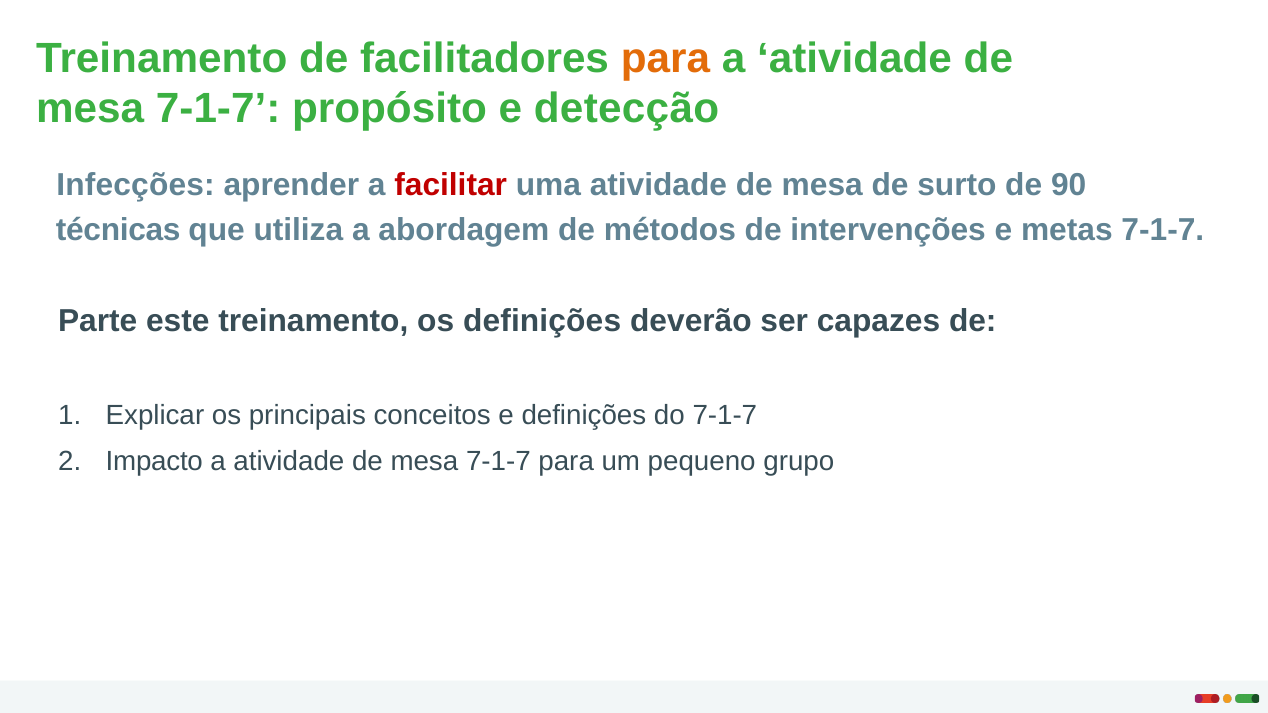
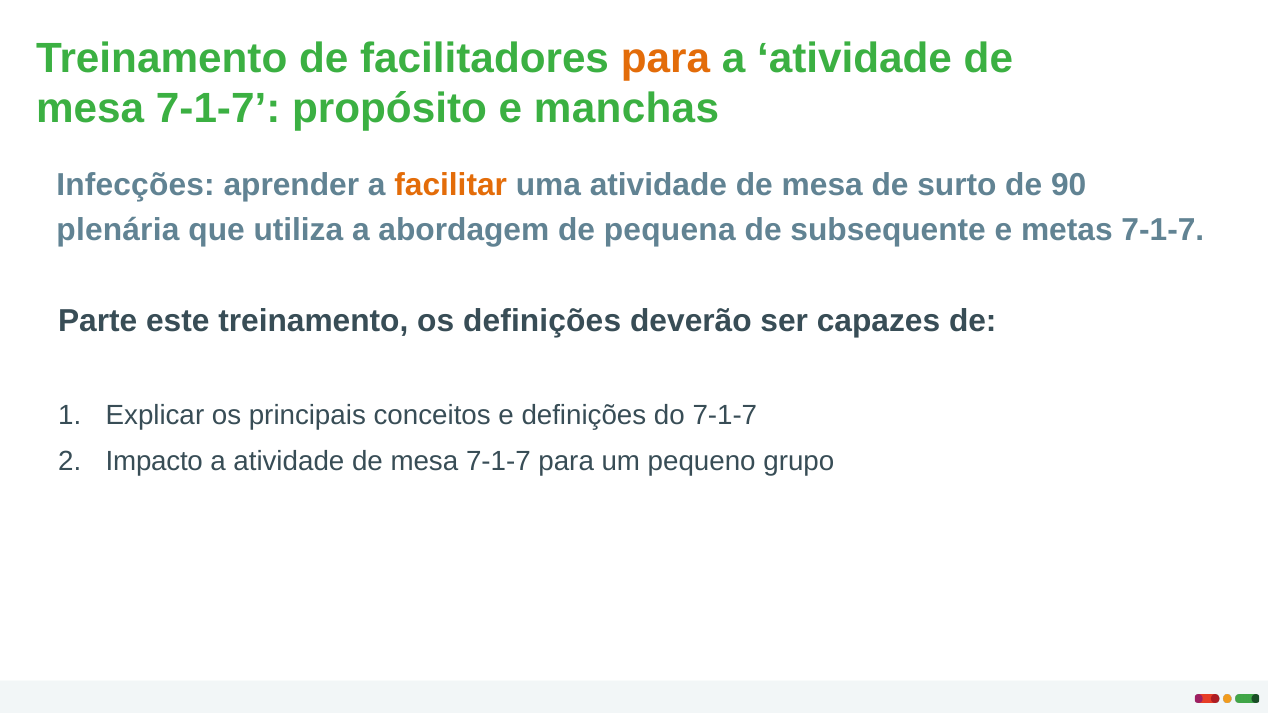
detecção: detecção -> manchas (626, 109)
facilitar colour: red -> orange (451, 185)
técnicas: técnicas -> plenária (118, 231)
métodos: métodos -> pequena (670, 231)
intervenções: intervenções -> subsequente (888, 231)
